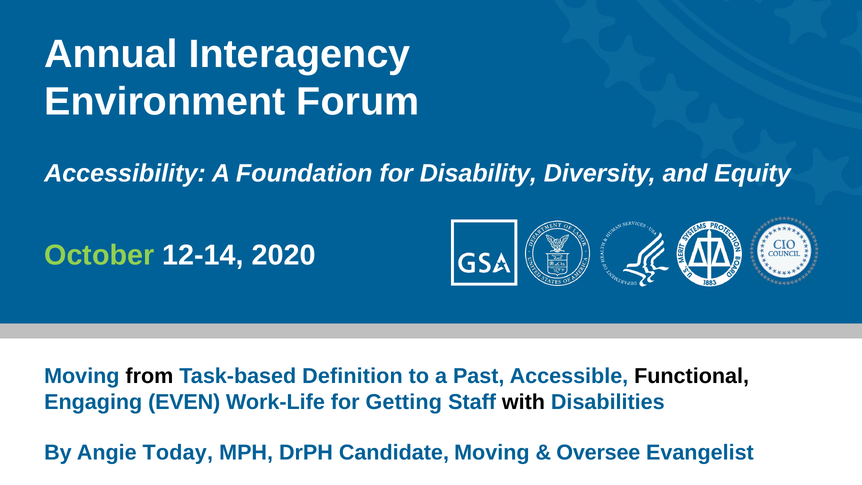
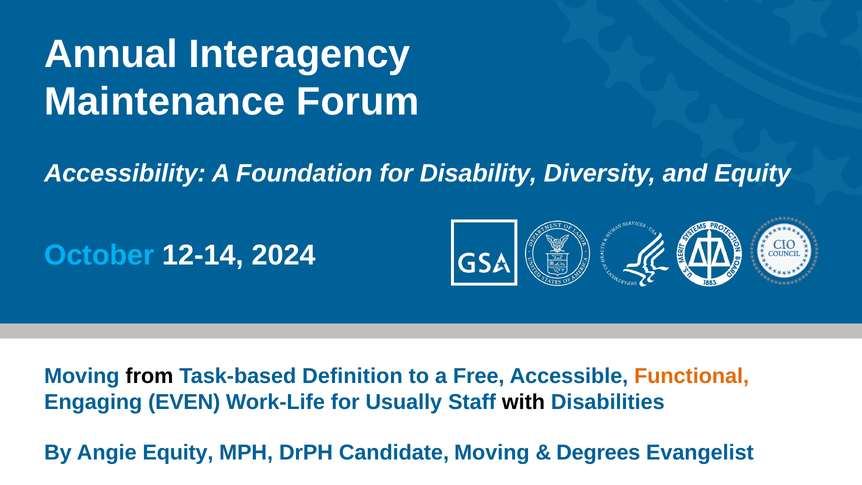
Environment: Environment -> Maintenance (165, 102)
October colour: light green -> light blue (99, 255)
2020: 2020 -> 2024 (284, 255)
Past: Past -> Free (479, 376)
Functional colour: black -> orange (692, 376)
Getting: Getting -> Usually (404, 402)
Angie Today: Today -> Equity (178, 453)
Oversee: Oversee -> Degrees (598, 453)
